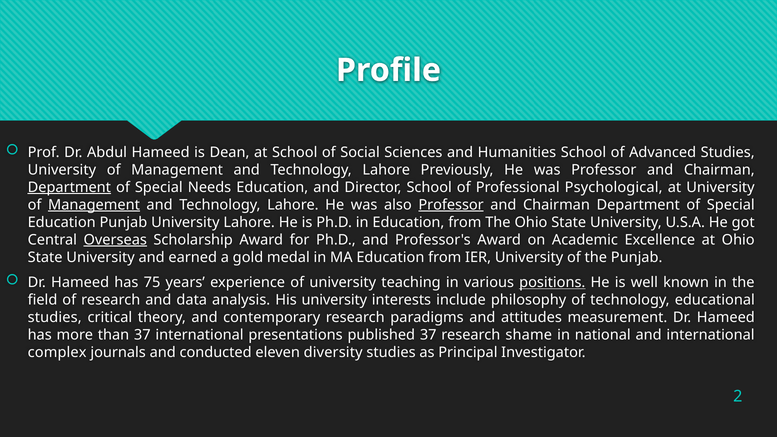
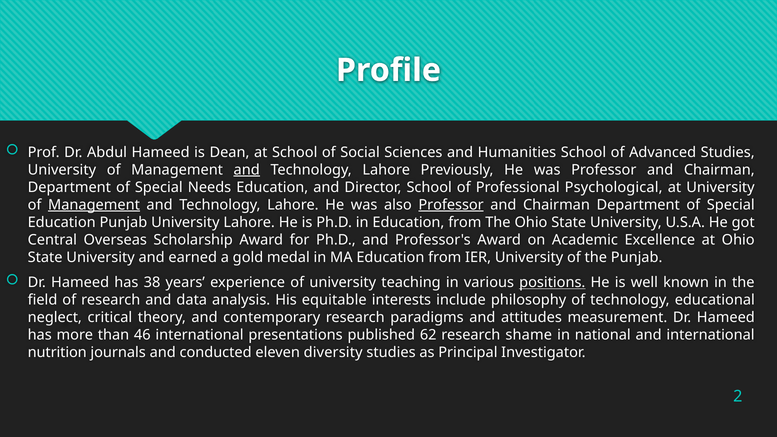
and underline: none -> present (247, 170)
Department underline: present -> none (69, 187)
Overseas underline: present -> none (115, 240)
75: 75 -> 38 (152, 283)
His university: university -> equitable (334, 300)
studies: studies -> neglect (55, 318)
than 37: 37 -> 46 (142, 335)
published 37: 37 -> 62 (428, 335)
complex: complex -> nutrition (57, 353)
